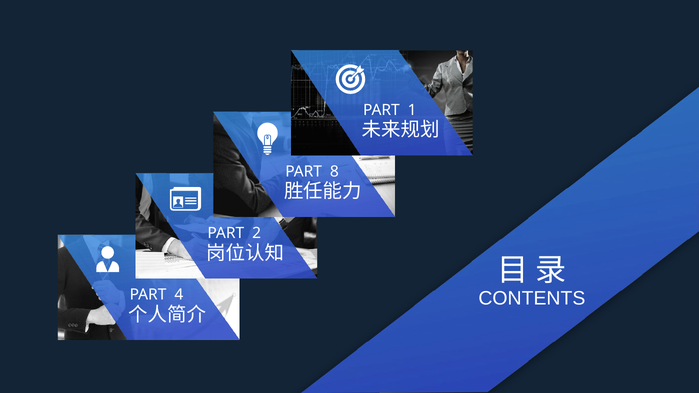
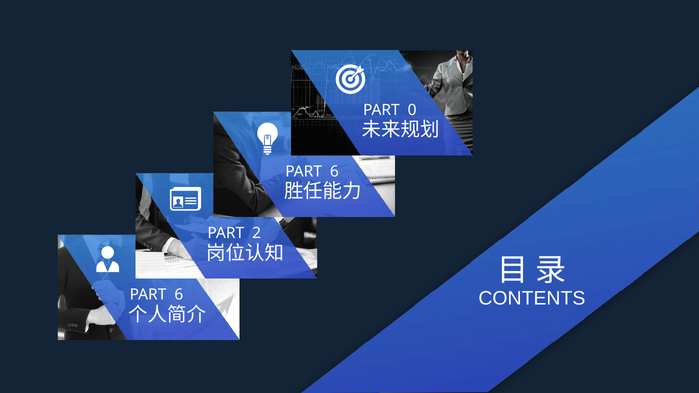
1: 1 -> 0 (412, 110)
8: 8 -> 6 (334, 172)
4: 4 -> 6 (179, 295)
